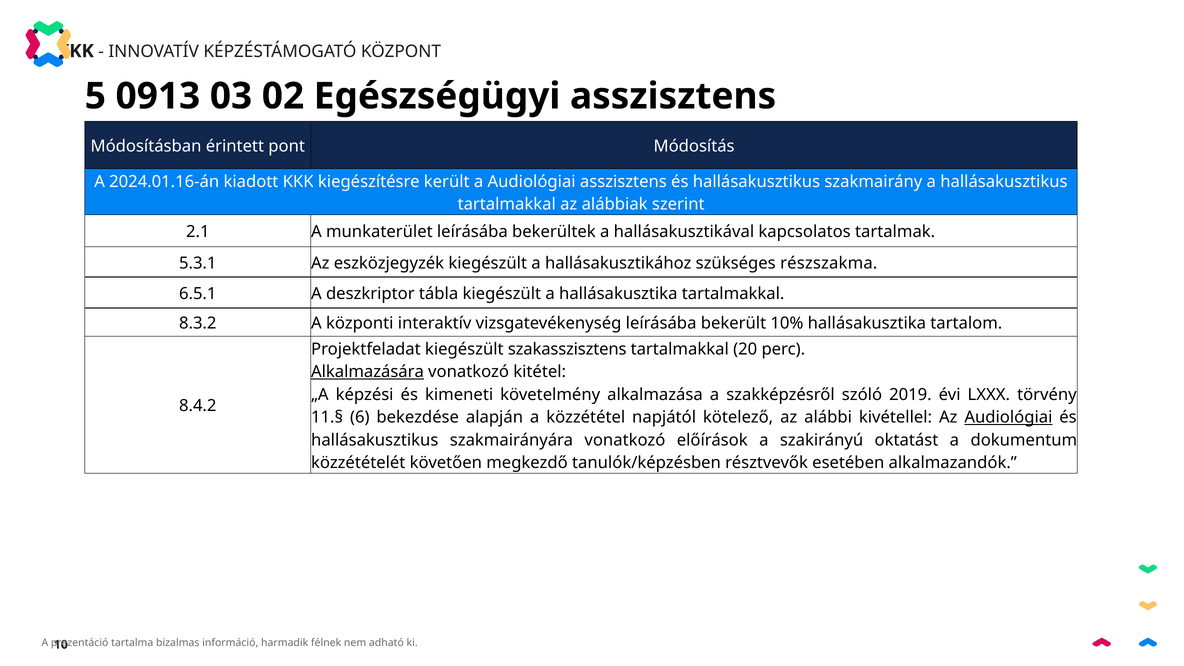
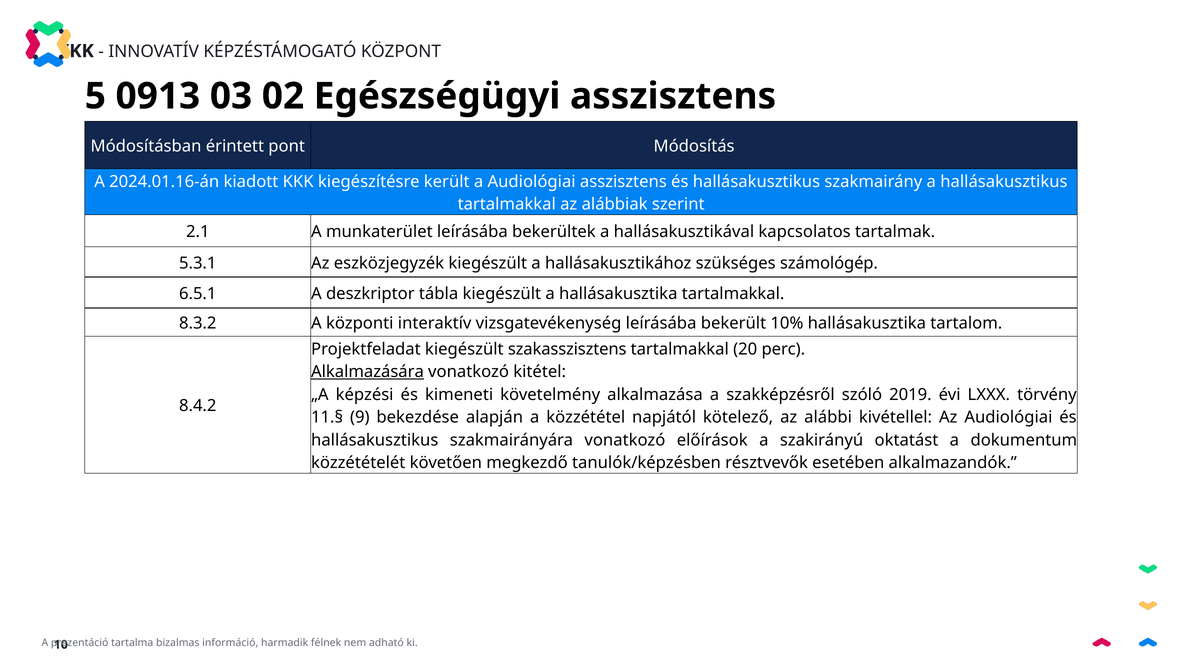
részszakma: részszakma -> számológép (829, 263)
6: 6 -> 9 (360, 417)
Audiológiai underline: present -> none (1008, 417)
